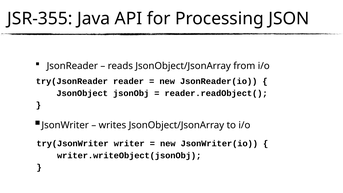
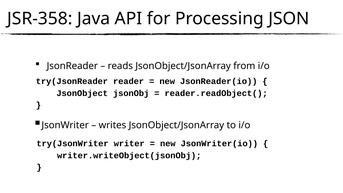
JSR-355: JSR-355 -> JSR-358 (40, 19)
